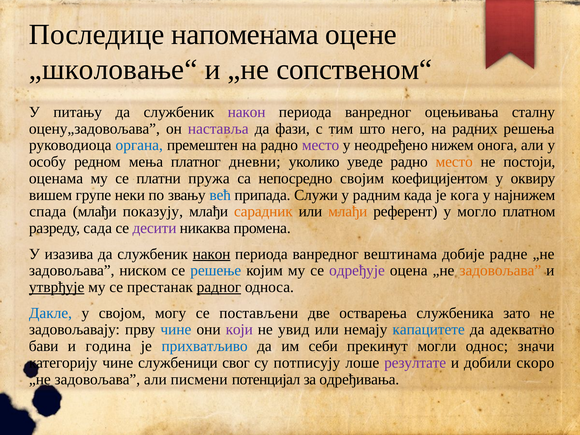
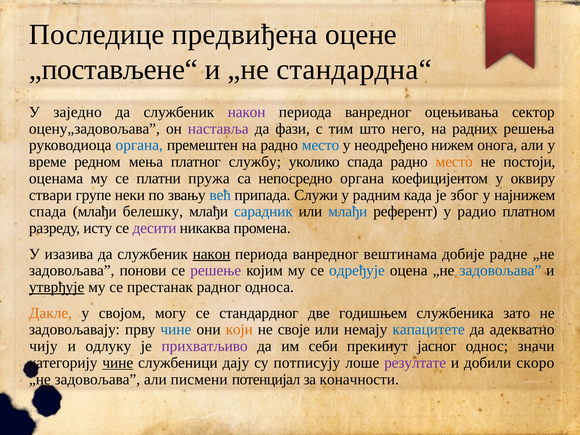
напоменама: напоменама -> предвиђена (245, 35)
„школовање“: „школовање“ -> „постављене“ (113, 70)
сопственом“: сопственом“ -> стандардна“ (354, 70)
питању: питању -> заједно (78, 112)
сталну: сталну -> сектор (533, 112)
место colour: purple -> blue (321, 145)
особу: особу -> време (48, 162)
дневни: дневни -> службу (255, 162)
уколико уведе: уведе -> спада (365, 162)
непосредно својим: својим -> органа (362, 178)
вишем: вишем -> ствари (50, 195)
кога: кога -> због (465, 195)
показују: показују -> белешку (153, 211)
сарадник colour: orange -> blue (263, 211)
млађи colour: orange -> blue (348, 211)
могло: могло -> радио (477, 211)
сада: сада -> исту (98, 228)
ниском: ниском -> понови (143, 271)
решење colour: blue -> purple (216, 271)
одређује colour: purple -> blue (357, 271)
задовољава colour: orange -> blue (500, 271)
радног underline: present -> none (219, 287)
Дакле colour: blue -> orange (50, 313)
постављени: постављени -> стандардног (259, 313)
остварења: остварења -> годишњем (373, 313)
који colour: purple -> orange (239, 330)
увид: увид -> своје (294, 330)
бави: бави -> чију (43, 346)
година: година -> одлуку (108, 346)
прихватљиво colour: blue -> purple (205, 346)
могли: могли -> јасног (437, 346)
чине underline: none -> present (118, 363)
свог: свог -> дају (236, 363)
одређивања: одређивања -> коначности (359, 379)
